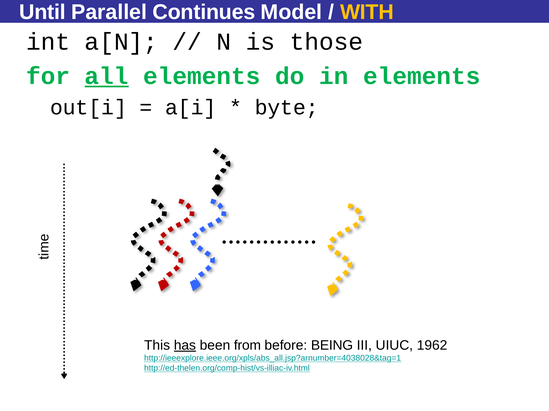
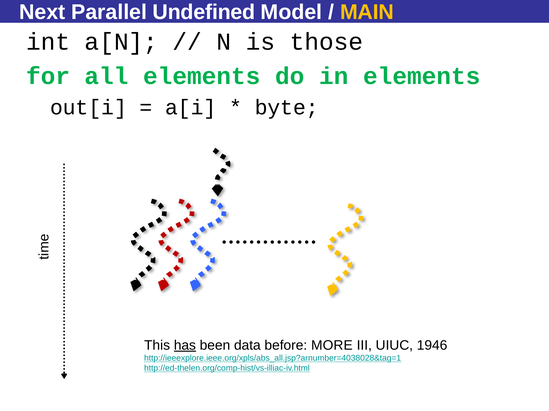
Until: Until -> Next (42, 12)
Continues: Continues -> Undefined (204, 12)
WITH: WITH -> MAIN (367, 12)
all underline: present -> none (107, 76)
from: from -> data (247, 346)
BEING: BEING -> MORE (332, 346)
1962: 1962 -> 1946 (432, 346)
